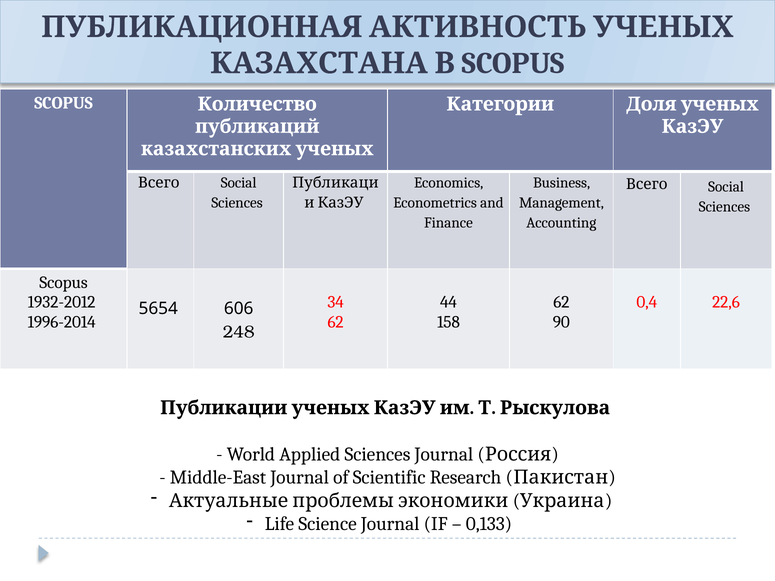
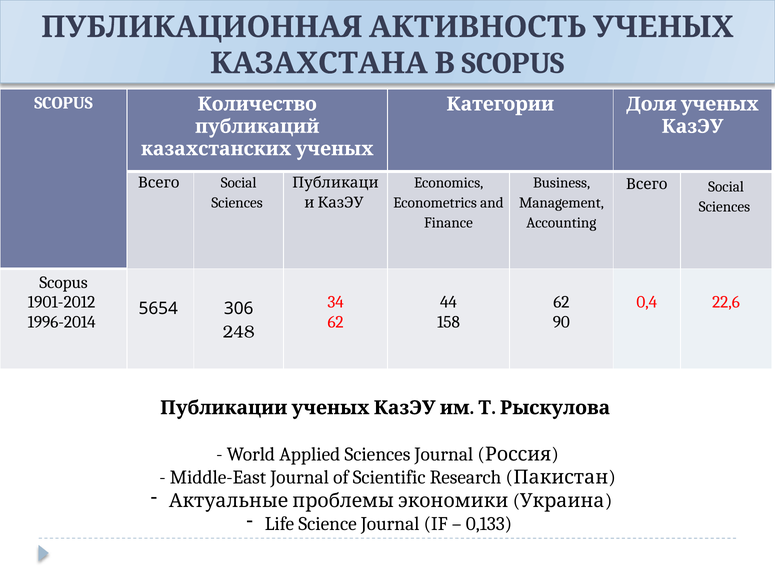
1932-2012: 1932-2012 -> 1901-2012 (62, 302)
606: 606 -> 306 (239, 309)
